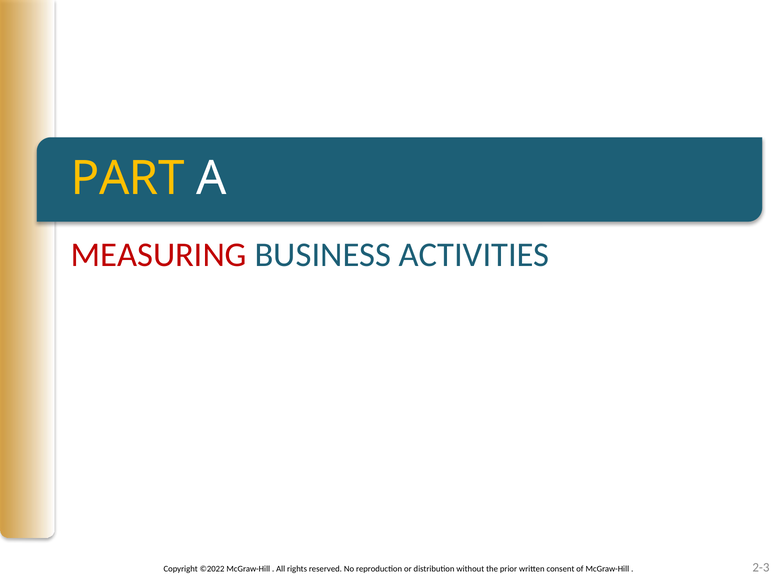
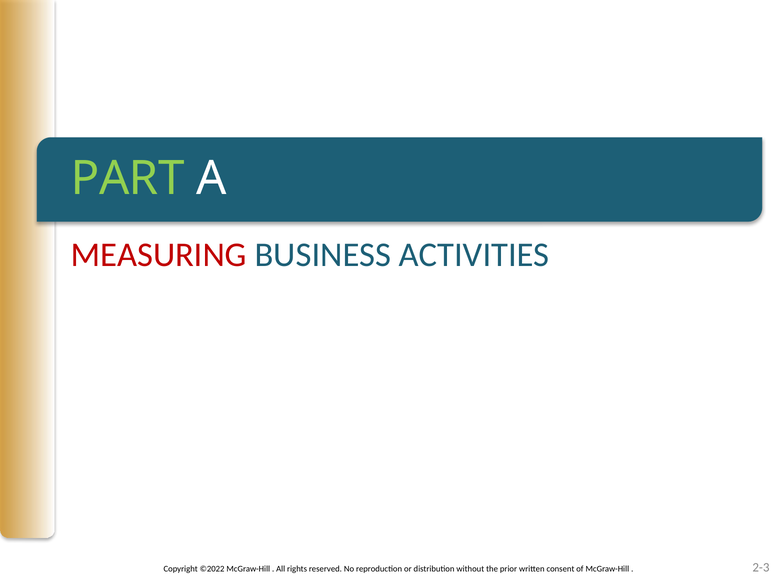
PART colour: yellow -> light green (128, 179)
